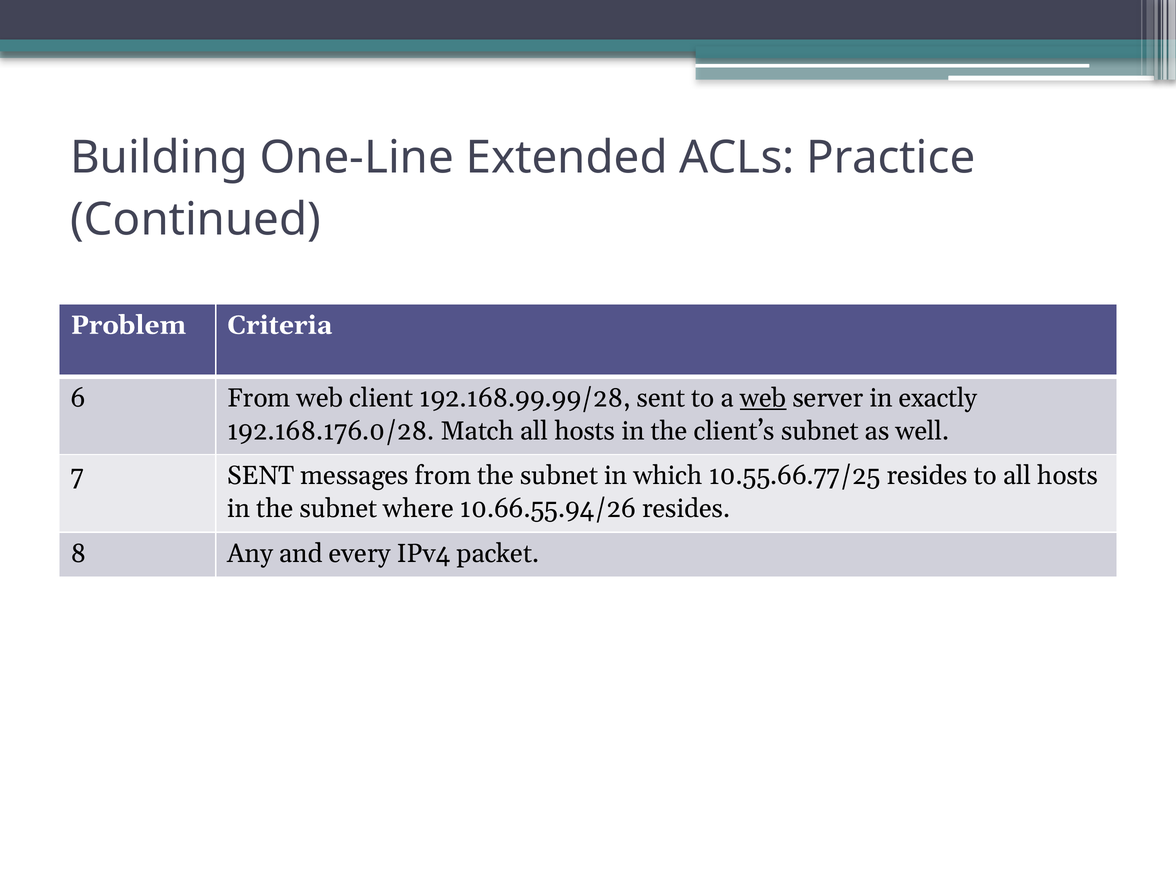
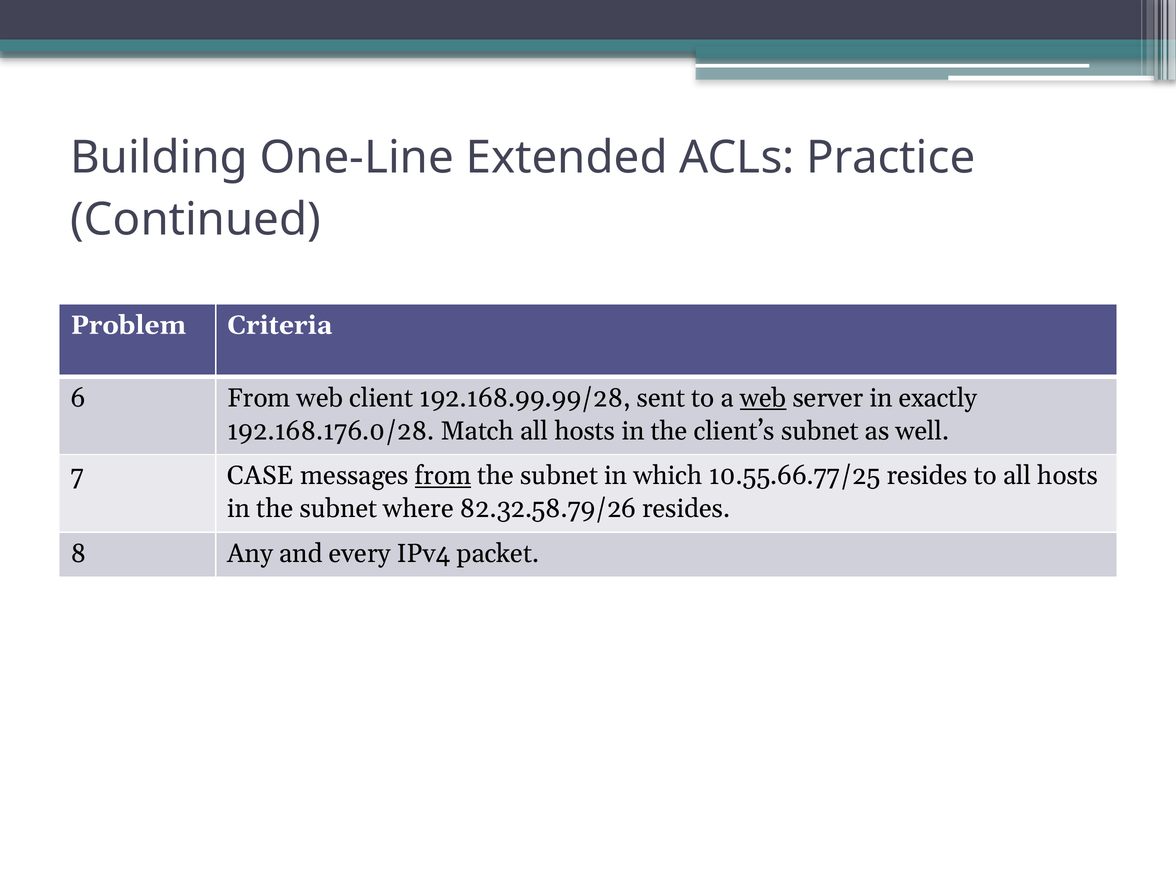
7 SENT: SENT -> CASE (261, 476)
from underline: none -> present (443, 476)
10.66.55.94/26: 10.66.55.94/26 -> 82.32.58.79/26 (548, 509)
